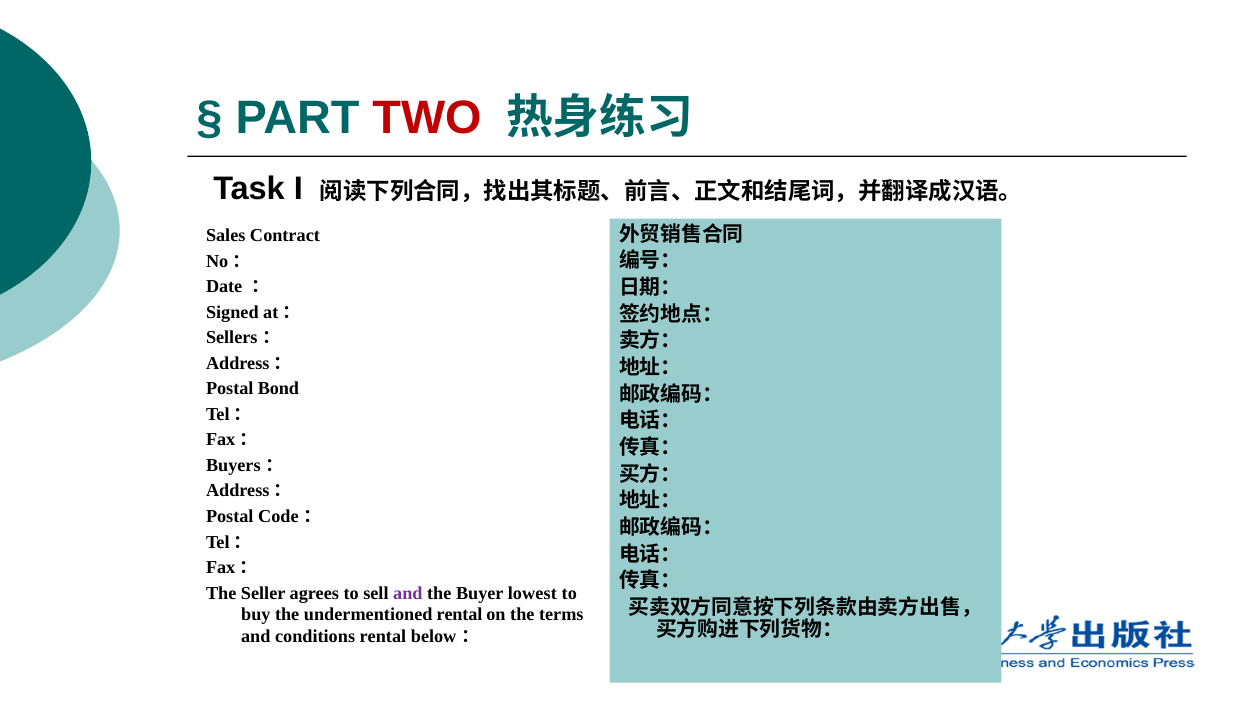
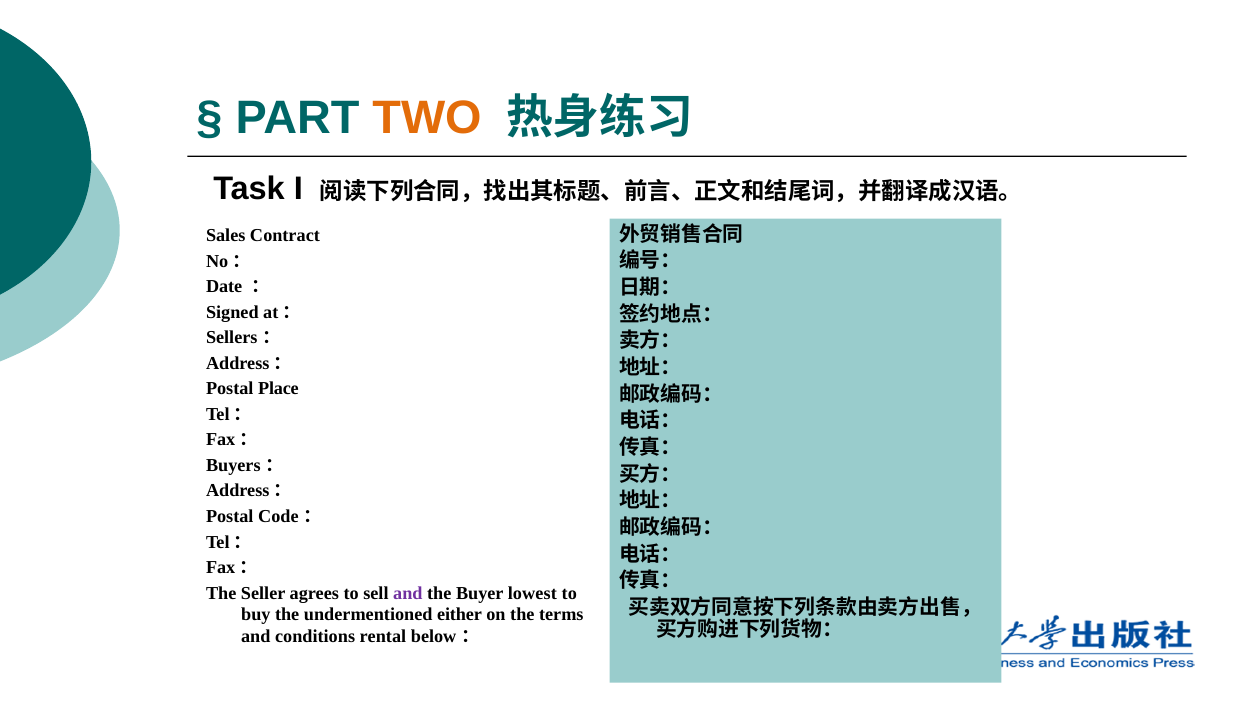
TWO colour: red -> orange (427, 118)
Bond: Bond -> Place (278, 389)
undermentioned rental: rental -> either (459, 615)
